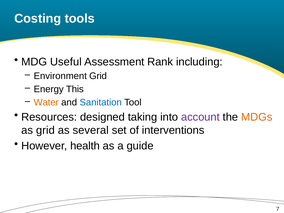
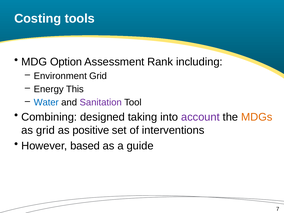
Useful: Useful -> Option (66, 62)
Water colour: orange -> blue (46, 102)
Sanitation colour: blue -> purple (101, 102)
Resources: Resources -> Combining (49, 117)
several: several -> positive (91, 130)
health: health -> based (85, 146)
